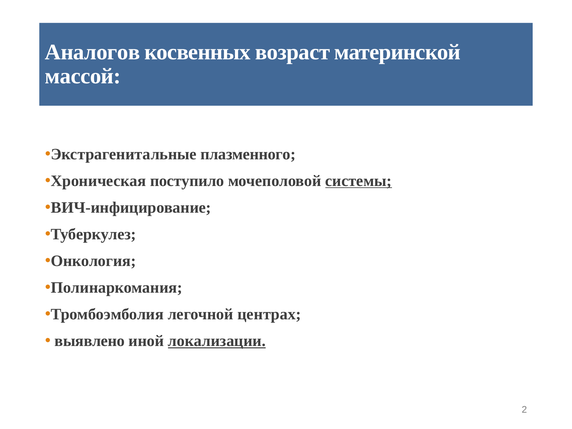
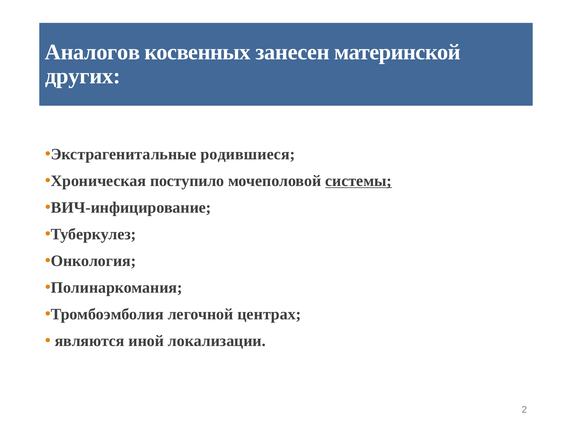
возраст: возраст -> занесен (292, 52)
массой: массой -> других (83, 76)
плазменного: плазменного -> родившиеся (248, 154)
выявлено: выявлено -> являются (90, 341)
локализации underline: present -> none (217, 341)
